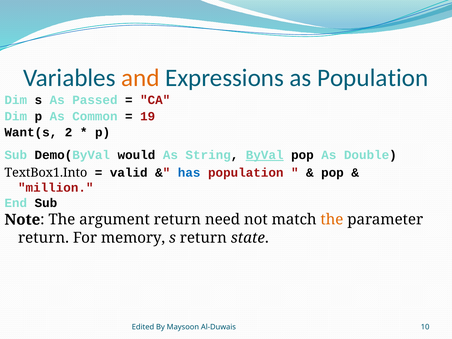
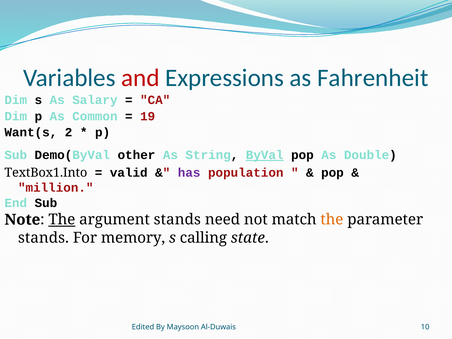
and colour: orange -> red (140, 78)
as Population: Population -> Fahrenheit (373, 78)
Passed: Passed -> Salary (95, 100)
would: would -> other (136, 155)
has colour: blue -> purple (189, 173)
The underline: none -> present (62, 220)
argument return: return -> stands (177, 220)
return: return -> stands (43, 238)
s return: return -> calling (203, 238)
